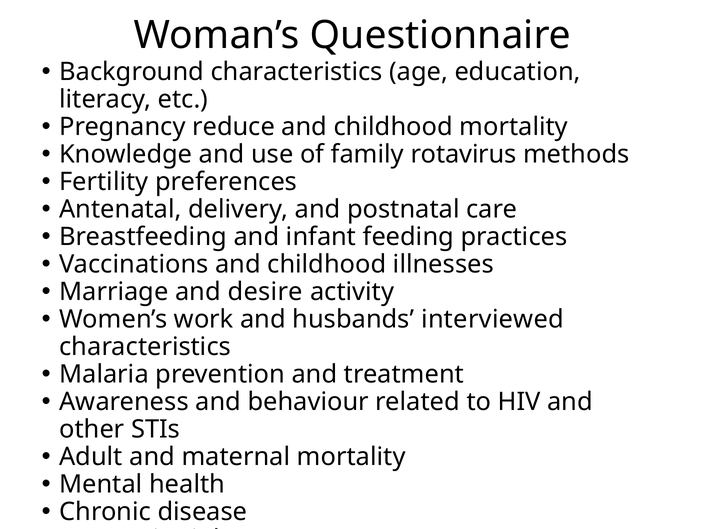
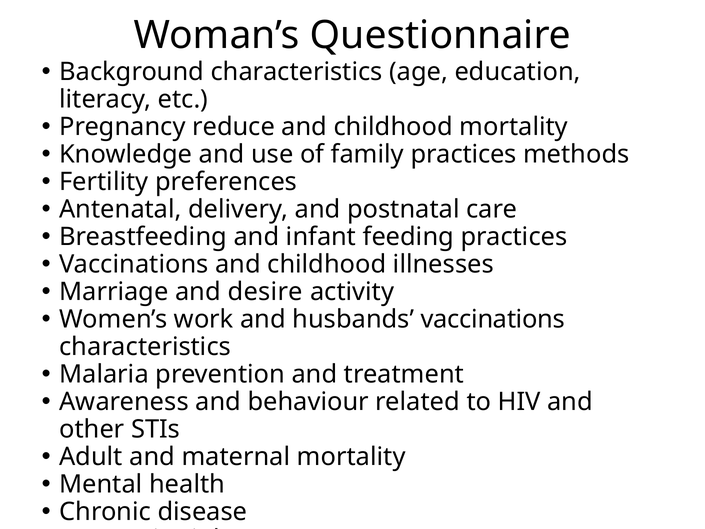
family rotavirus: rotavirus -> practices (464, 154)
husbands interviewed: interviewed -> vaccinations (493, 319)
